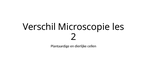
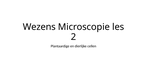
Verschil: Verschil -> Wezens (39, 27)
